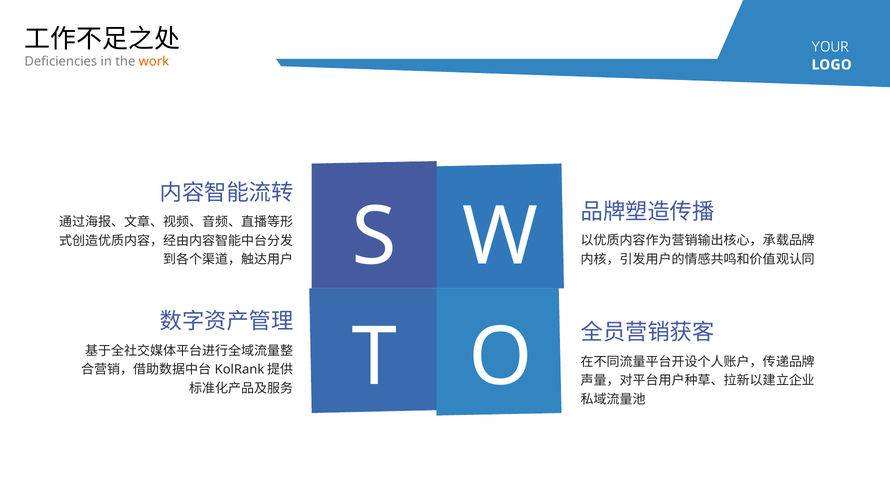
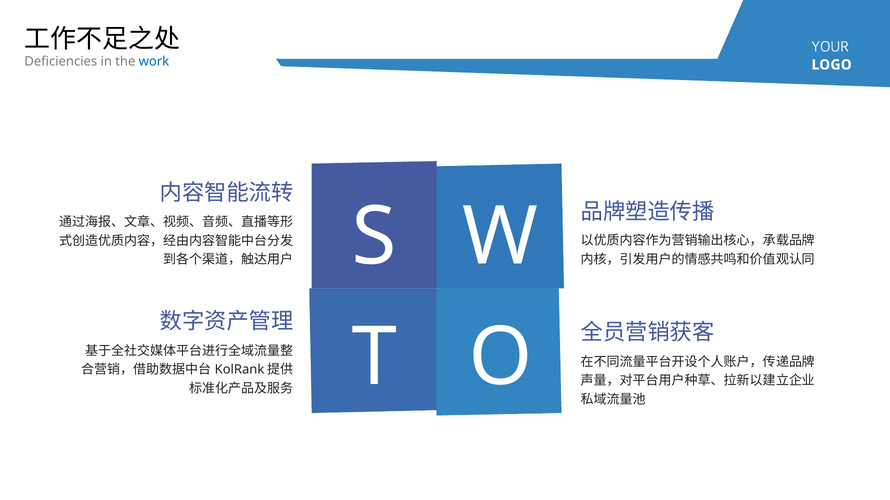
work colour: orange -> blue (154, 62)
